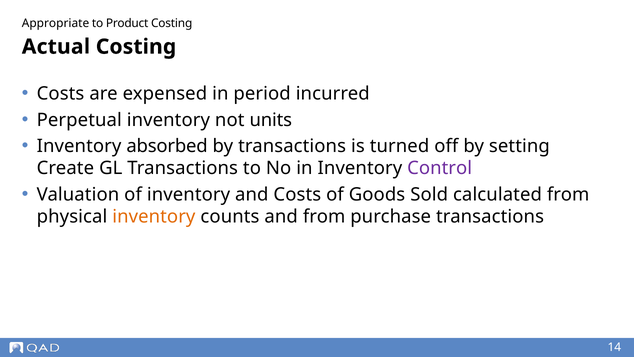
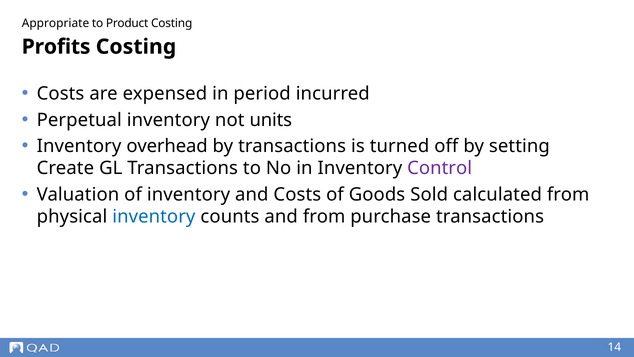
Actual: Actual -> Profits (56, 47)
absorbed: absorbed -> overhead (167, 146)
inventory colour: orange -> blue (154, 217)
